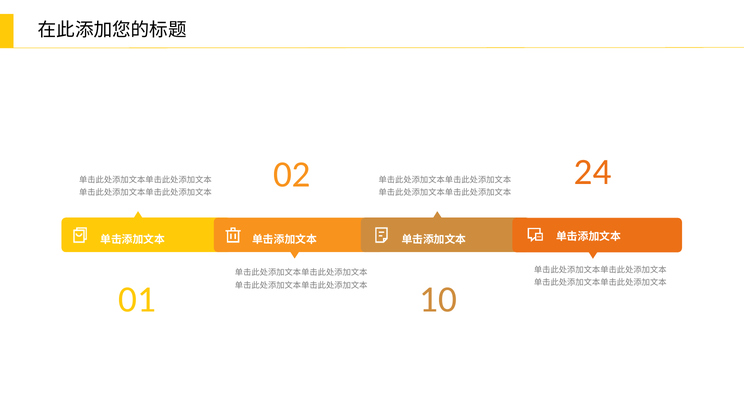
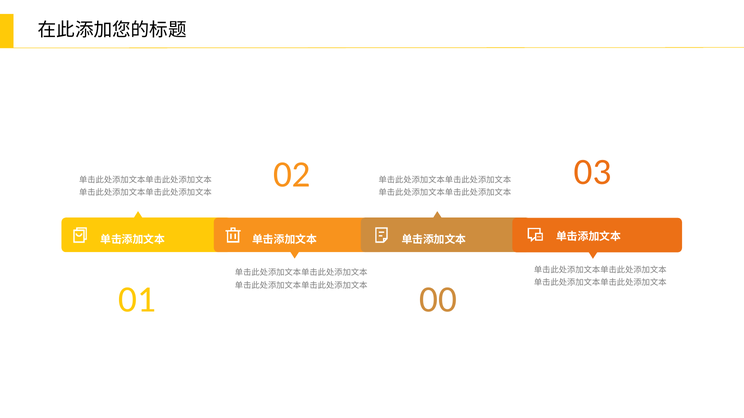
24: 24 -> 03 (593, 172)
10: 10 -> 00 (438, 300)
